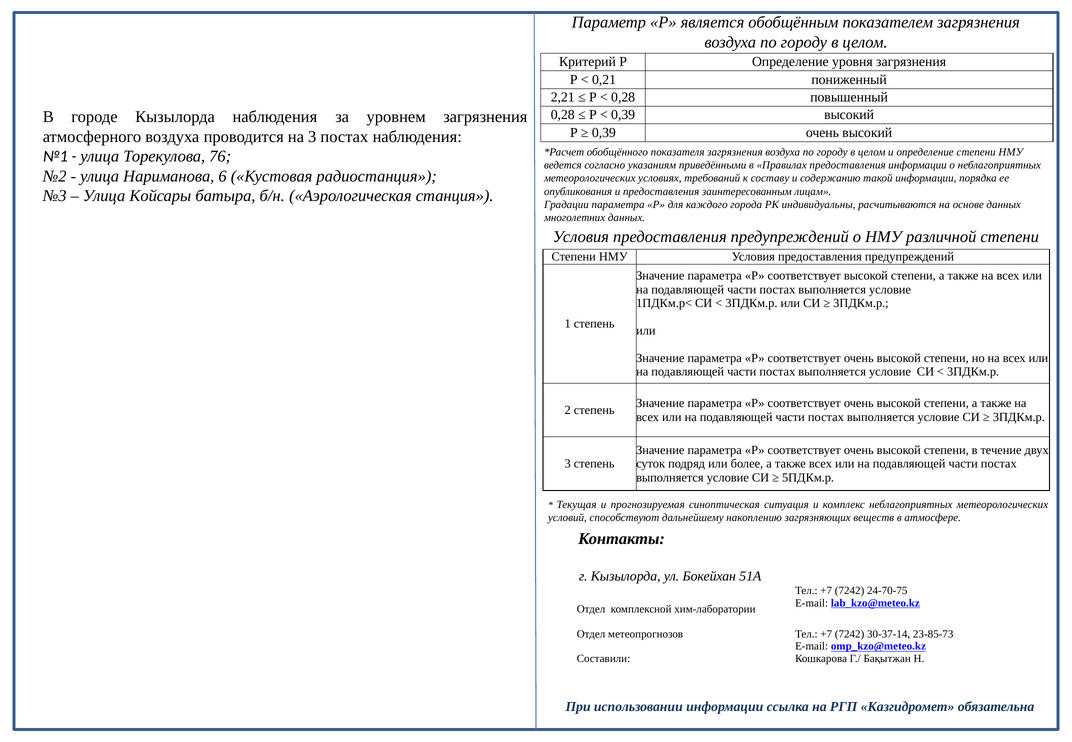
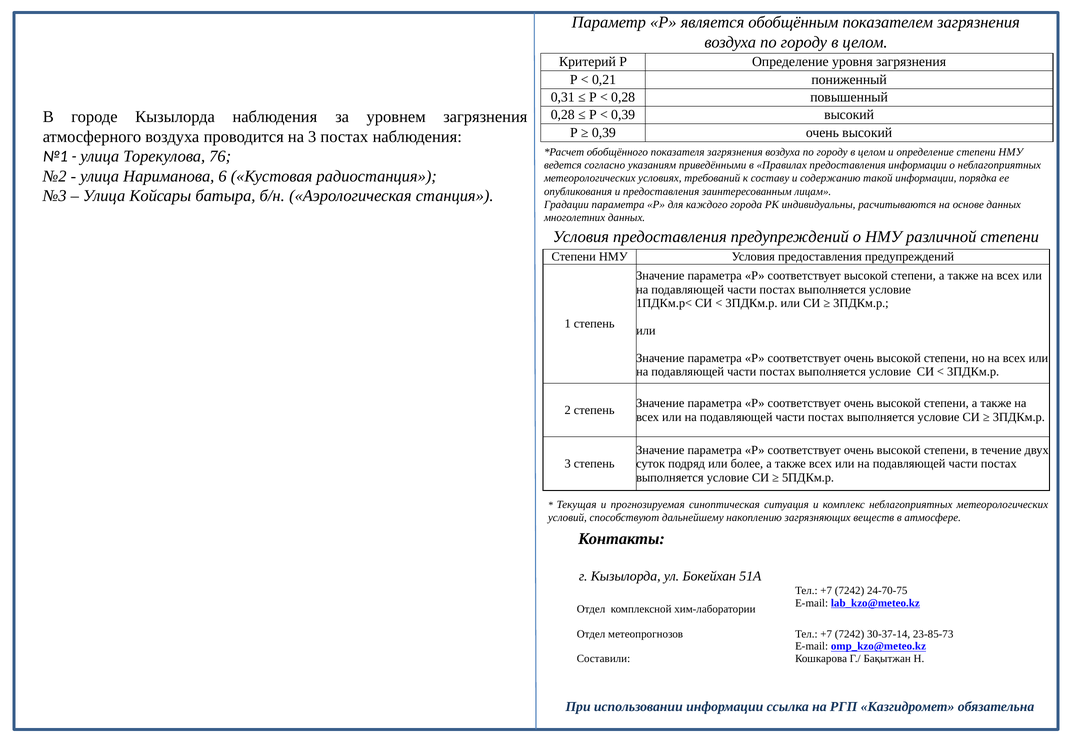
2,21: 2,21 -> 0,31 (563, 97)
